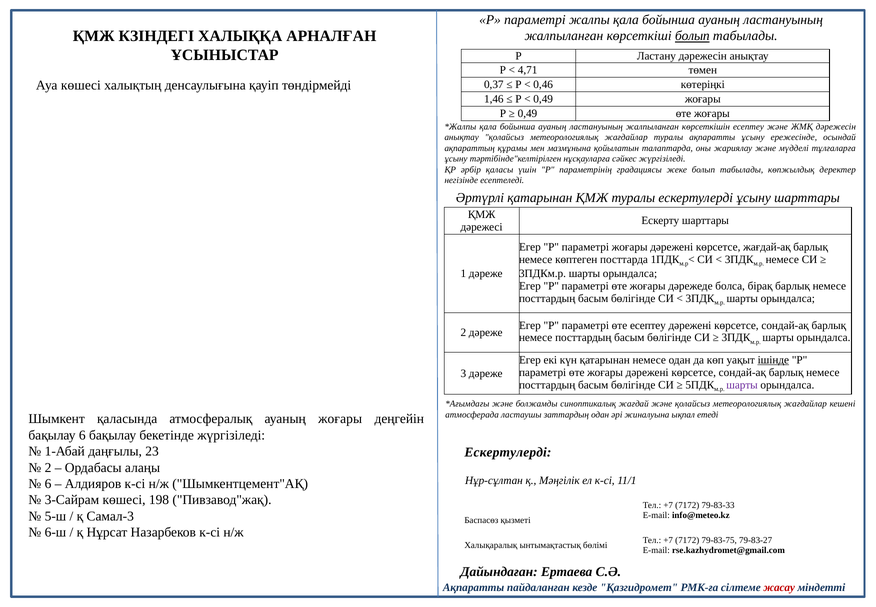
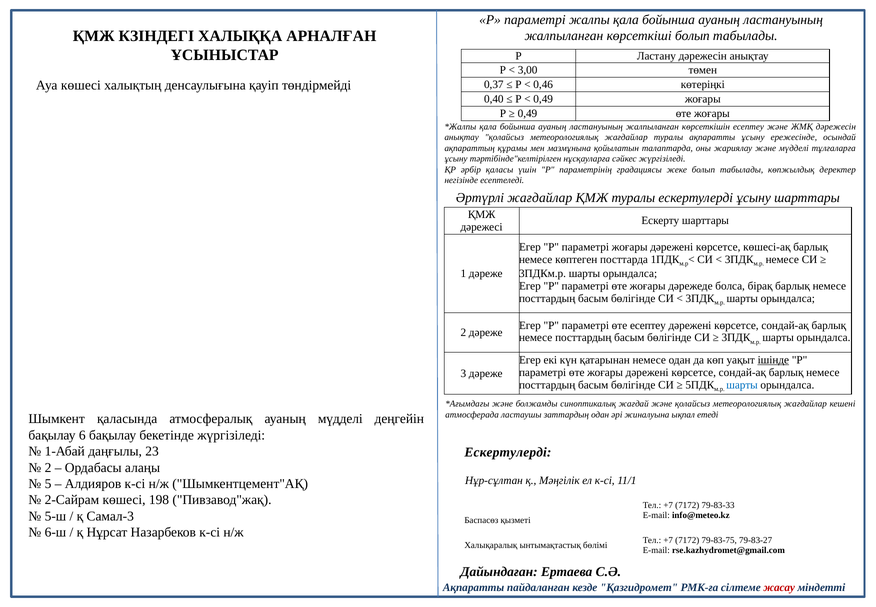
болып underline: present -> none (692, 36)
4,71: 4,71 -> 3,00 (528, 70)
1,46: 1,46 -> 0,40 (494, 99)
Әртүрлі қатарынан: қатарынан -> жағдайлар (540, 197)
жағдай-ақ: жағдай-ақ -> көшесі-ақ (767, 247)
шарты colour: purple -> blue (742, 384)
ауаның жоғары: жоғары -> мүдделі (340, 419)
6: 6 -> 5 (48, 483)
3-Сайрам: 3-Сайрам -> 2-Сайрам (72, 500)
